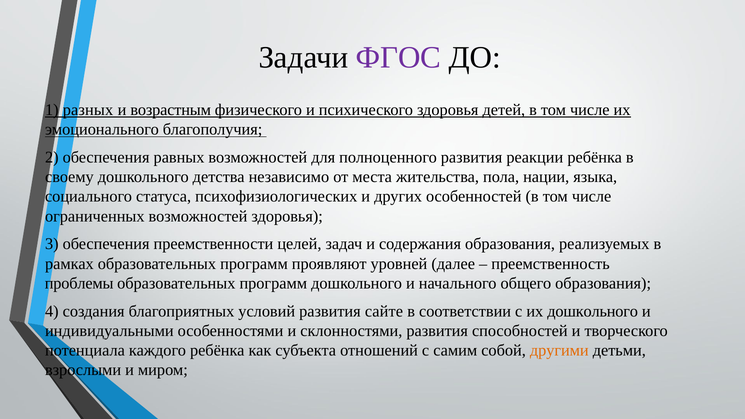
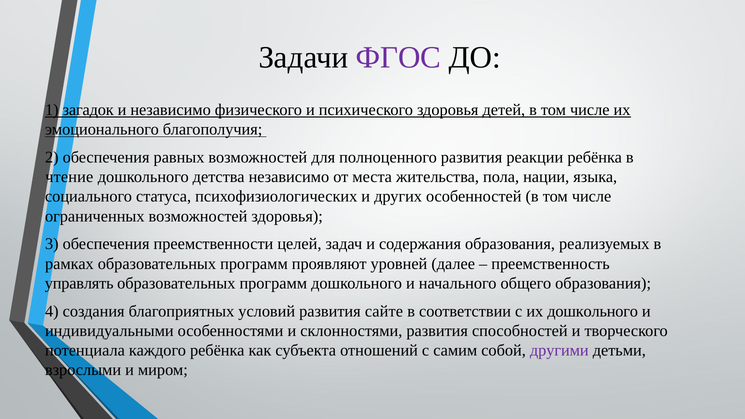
разных: разных -> загадок (88, 110)
и возрастным: возрастным -> независимо (171, 110)
своему: своему -> чтение (69, 177)
проблемы: проблемы -> управлять (79, 283)
другими colour: orange -> purple (559, 350)
